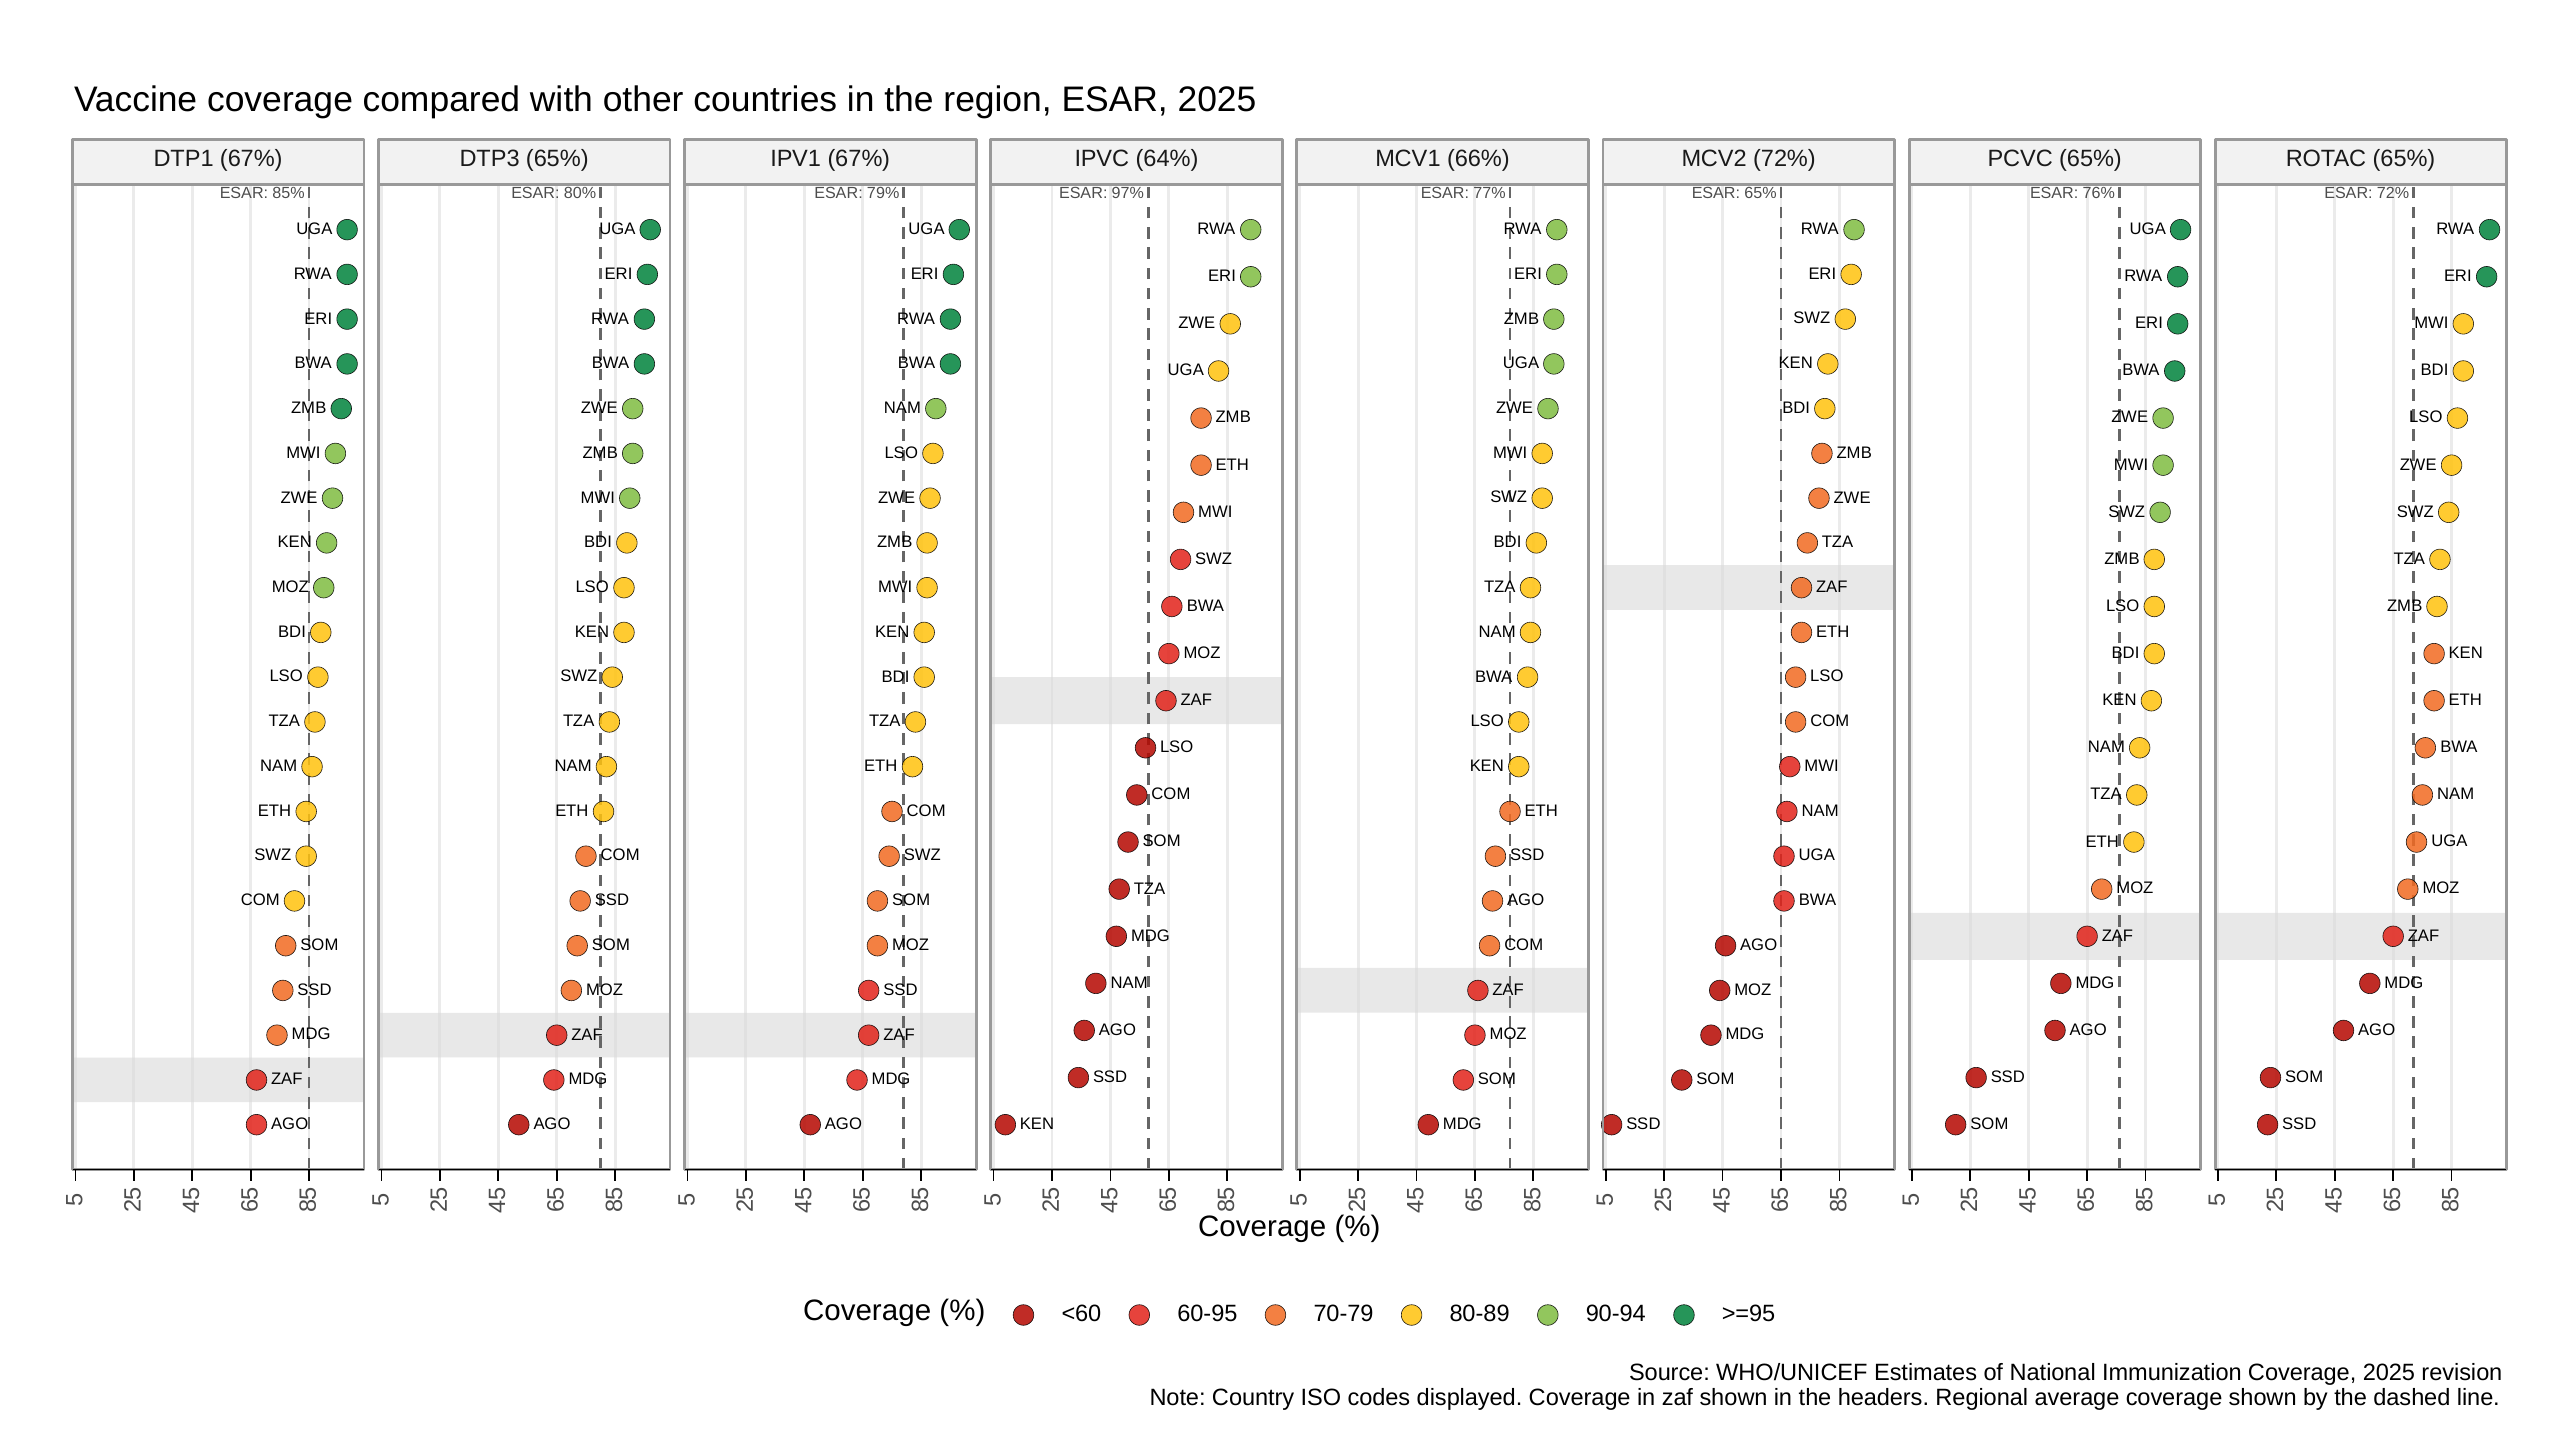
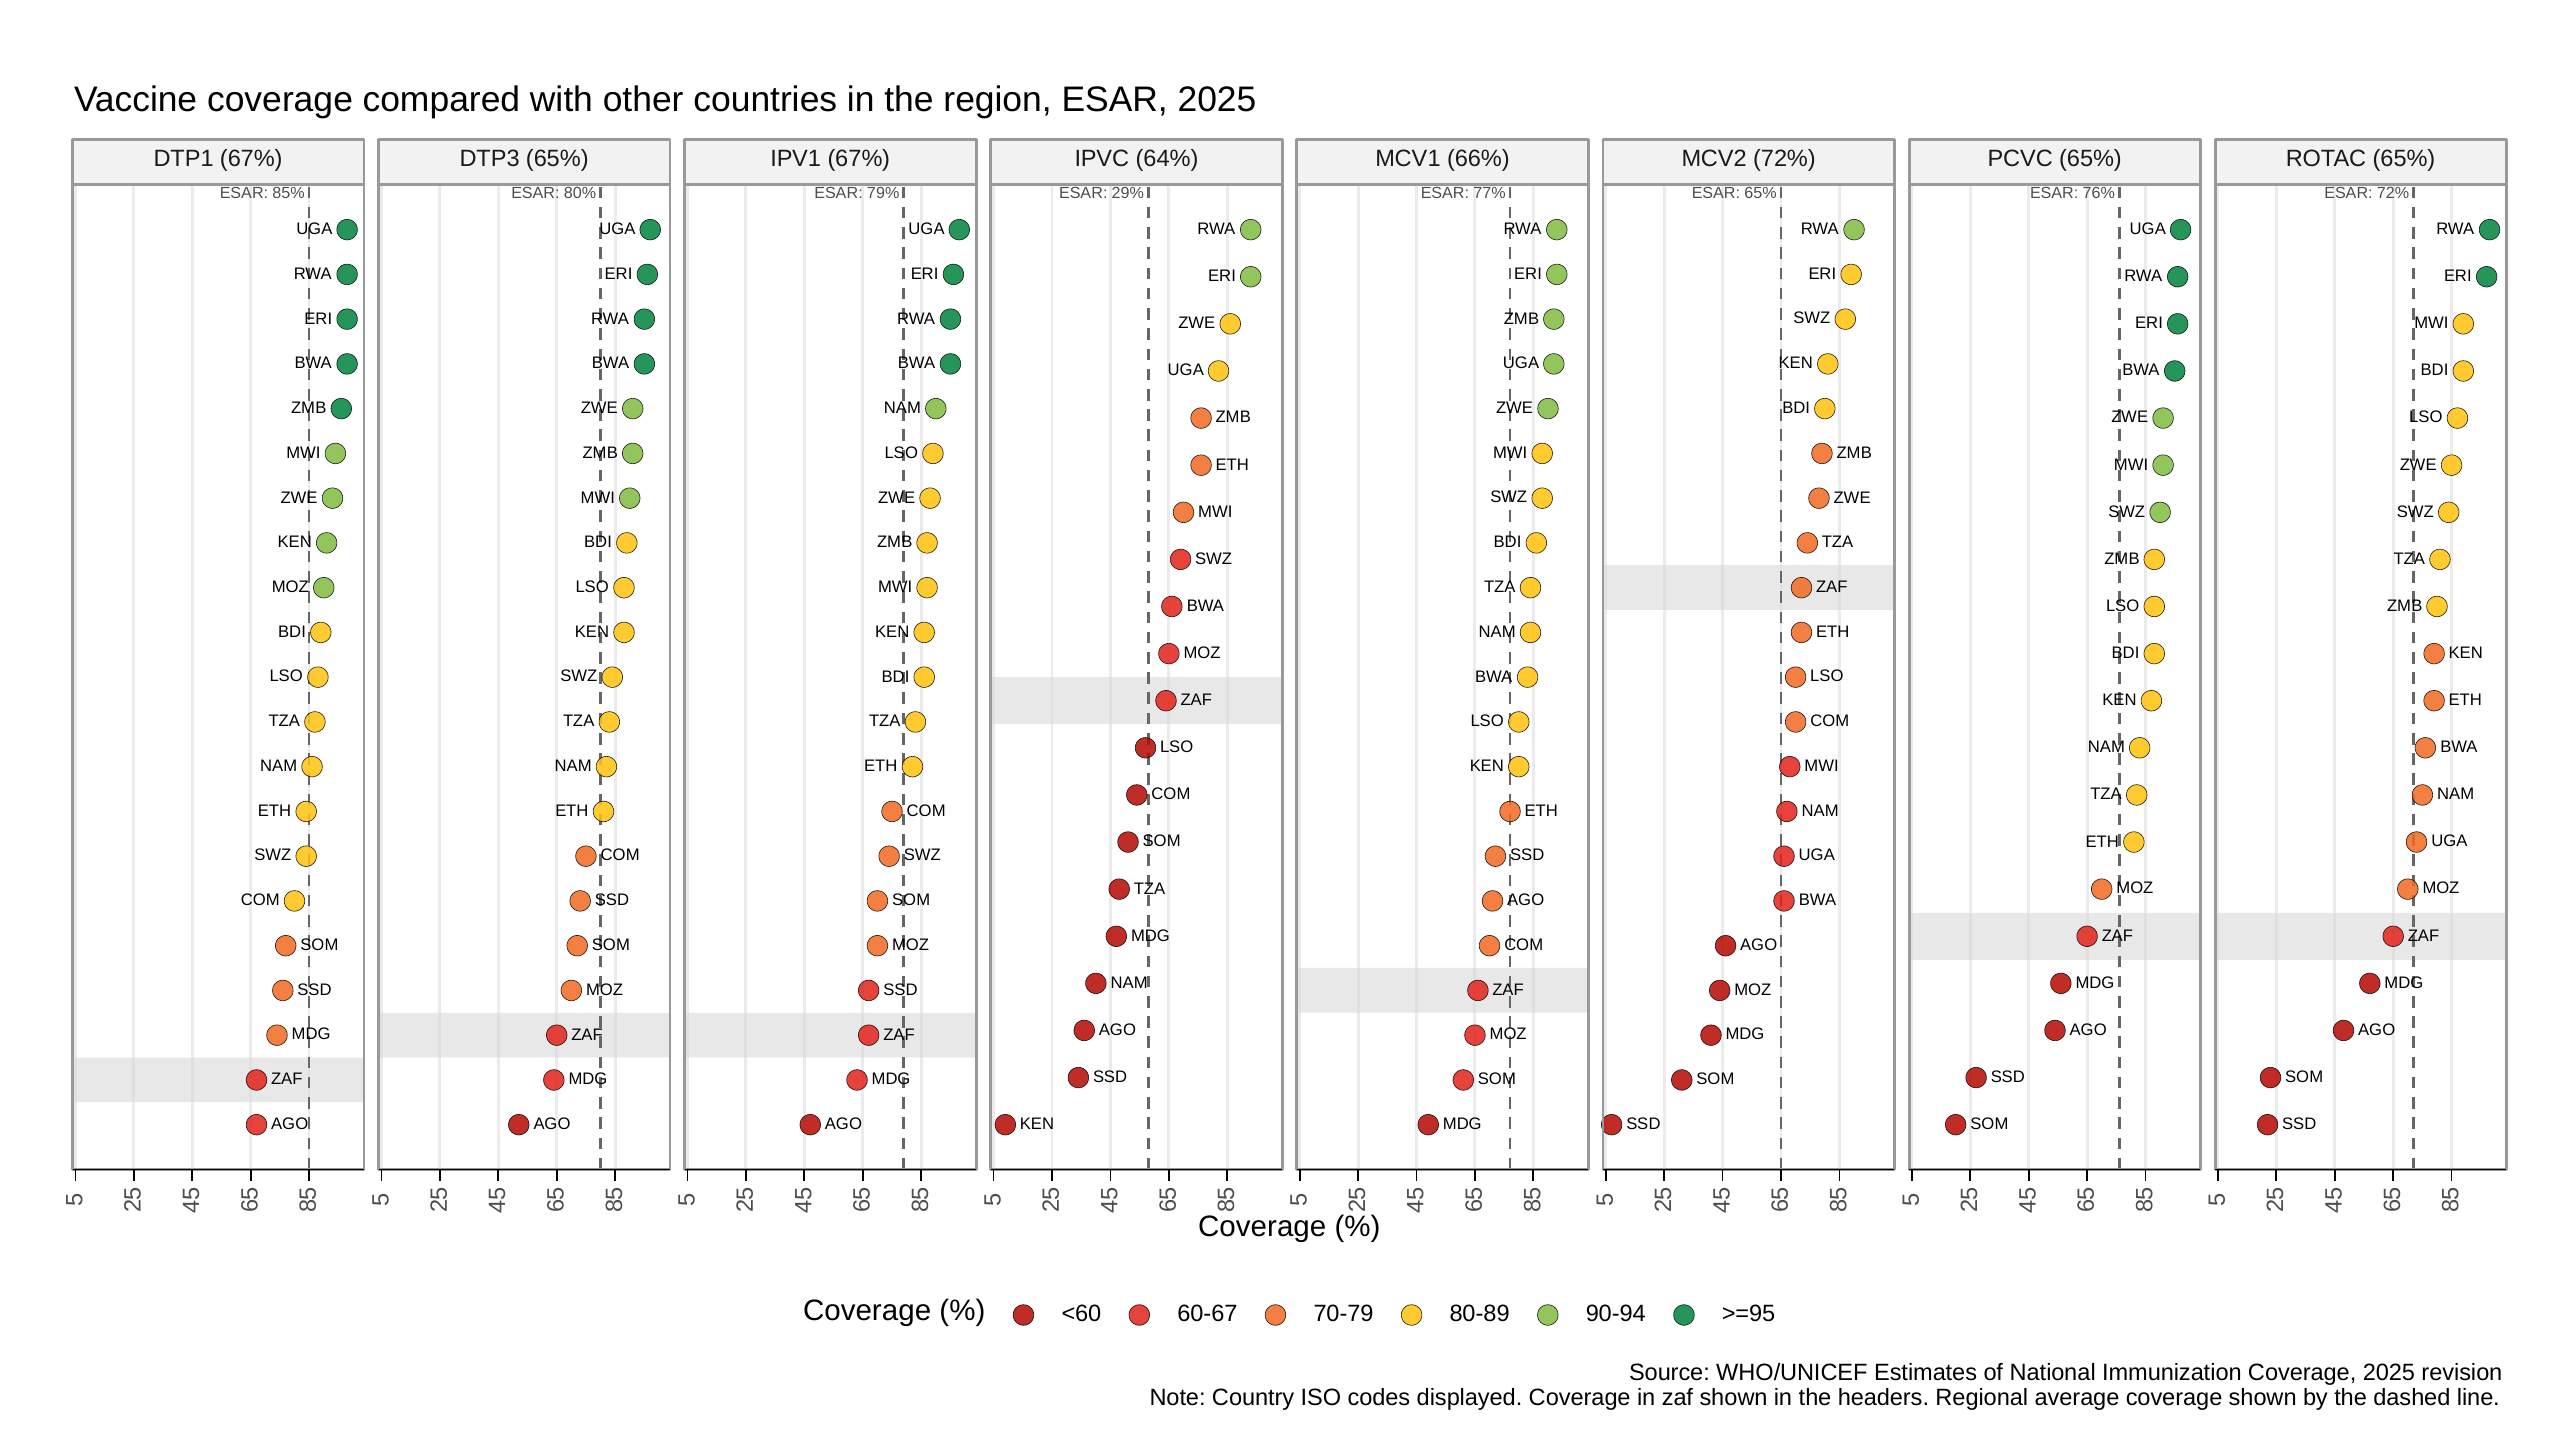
97%: 97% -> 29% (1128, 193)
60-95: 60-95 -> 60-67 (1207, 1314)
